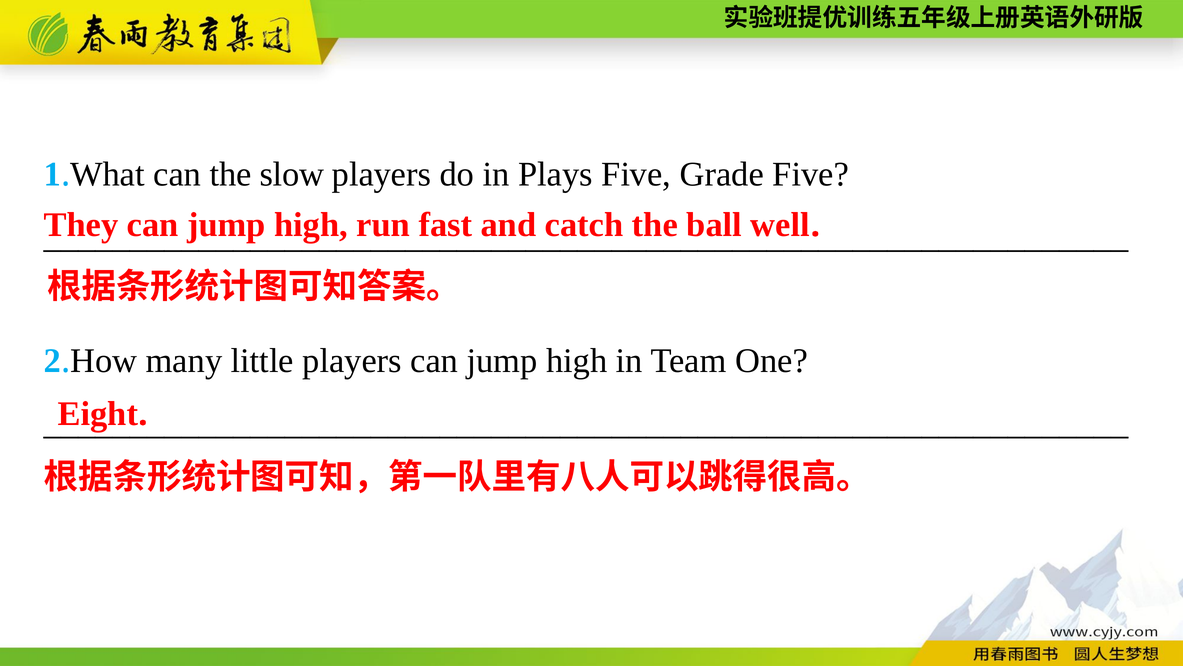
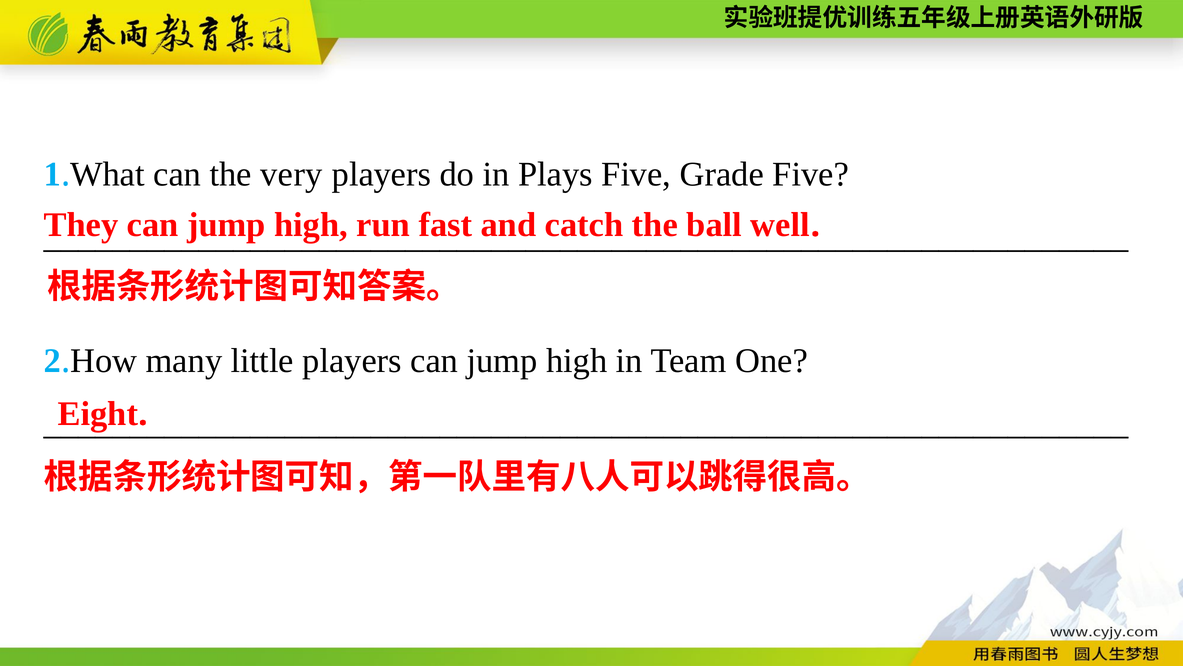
slow: slow -> very (292, 174)
